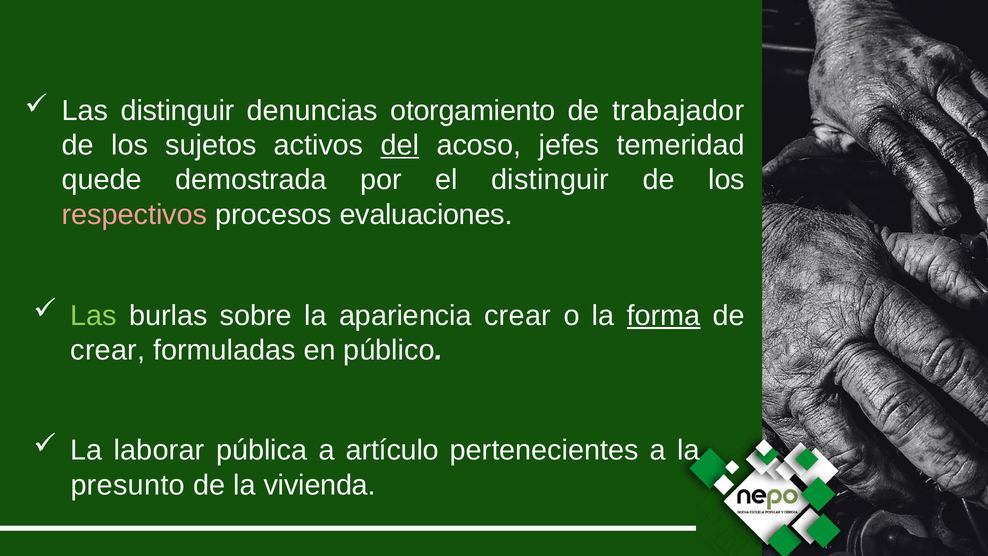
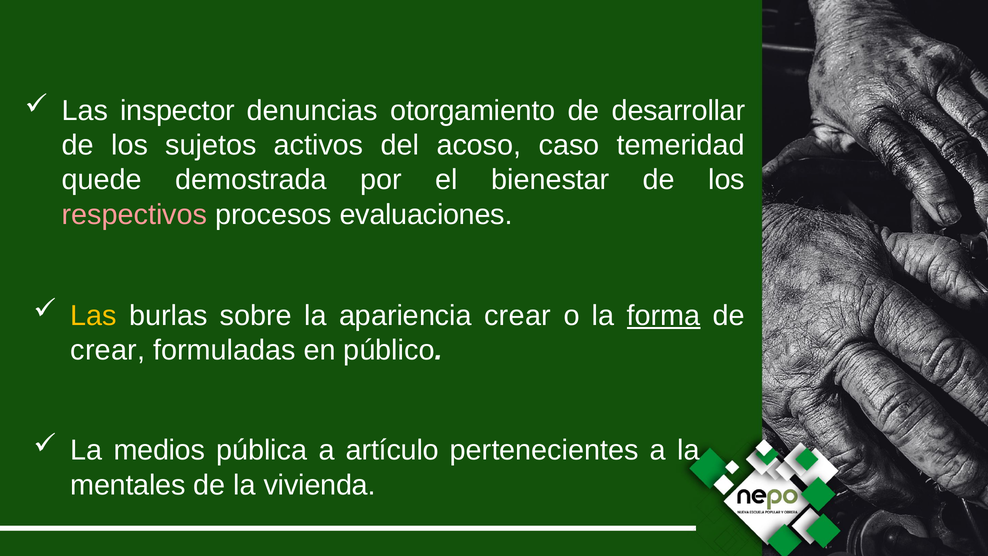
Las distinguir: distinguir -> inspector (178, 111)
trabajador: trabajador -> desarrollar (678, 111)
del underline: present -> none (400, 145)
jefes: jefes -> caso (569, 145)
el distinguir: distinguir -> bienestar (550, 180)
Las colour: light green -> yellow (94, 315)
laborar: laborar -> medios (159, 450)
presunto: presunto -> mentales (128, 485)
